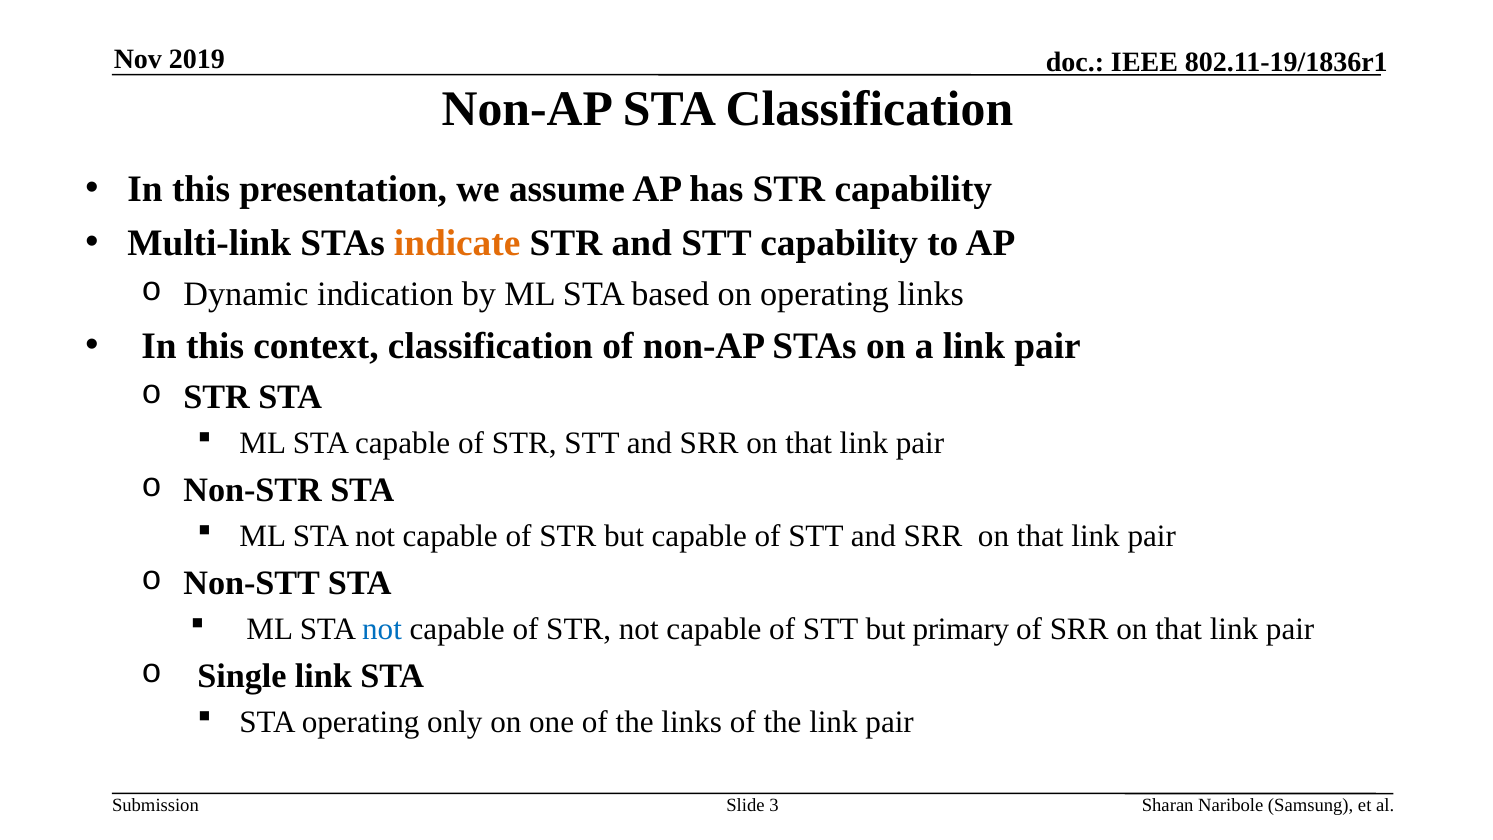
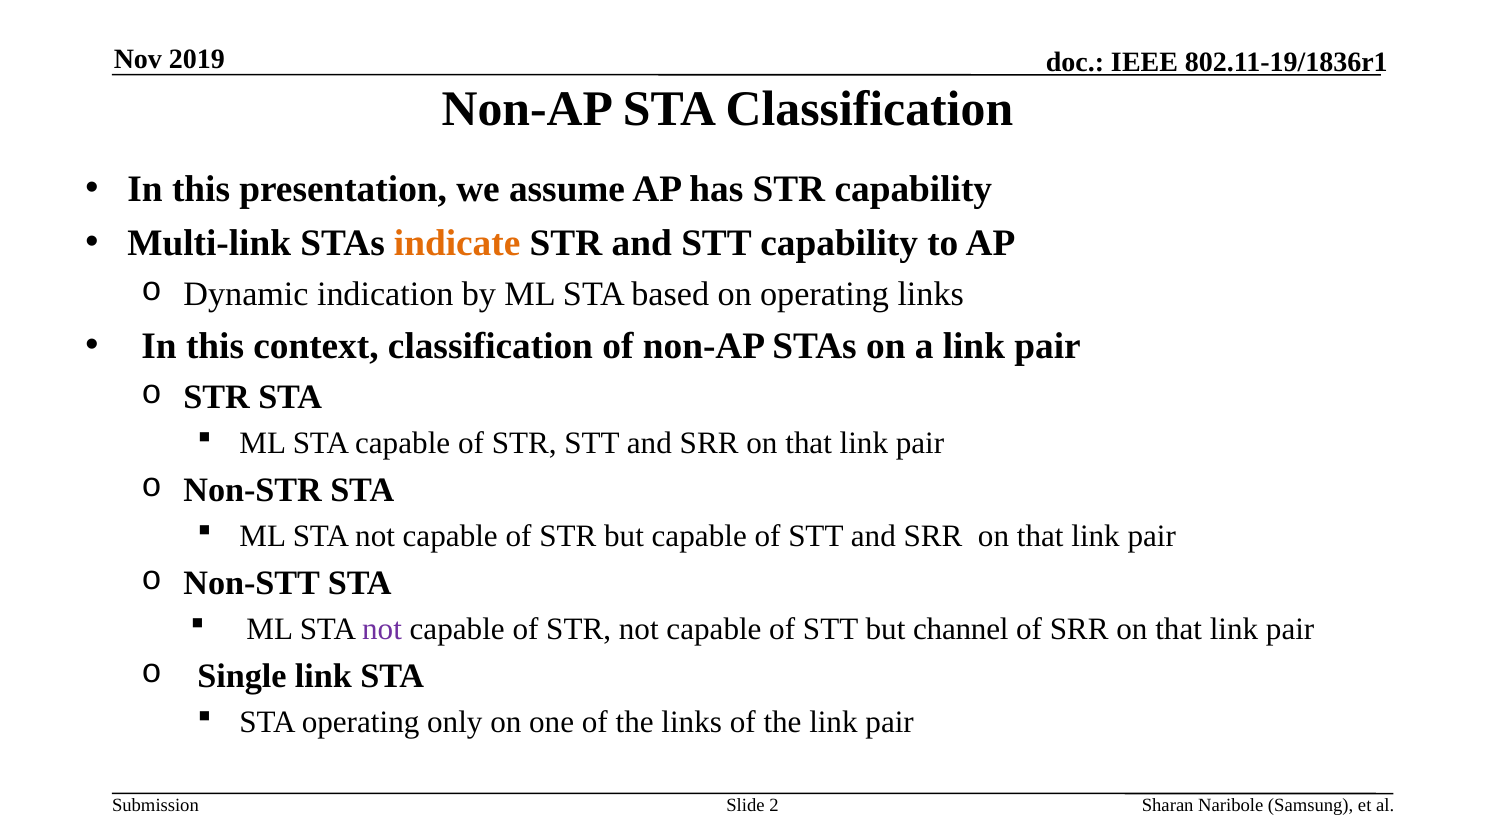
not colour: blue -> purple (382, 629)
primary: primary -> channel (961, 629)
3: 3 -> 2 (774, 805)
